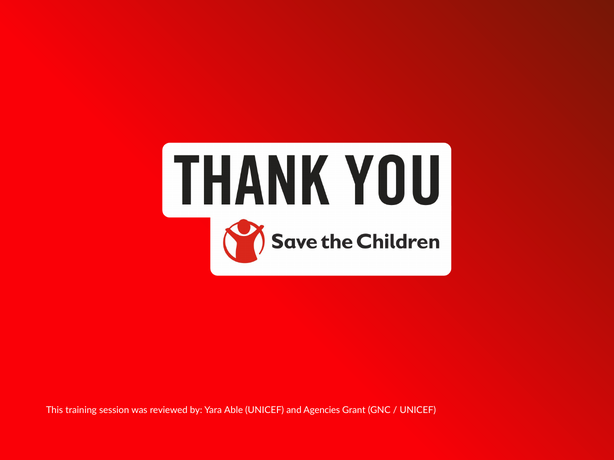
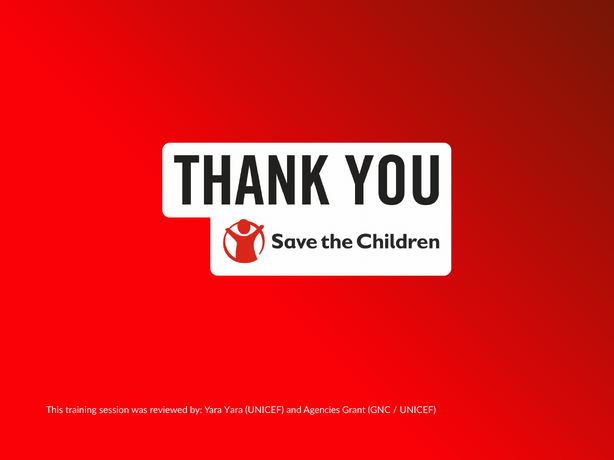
Yara Able: Able -> Yara (234, 411)
